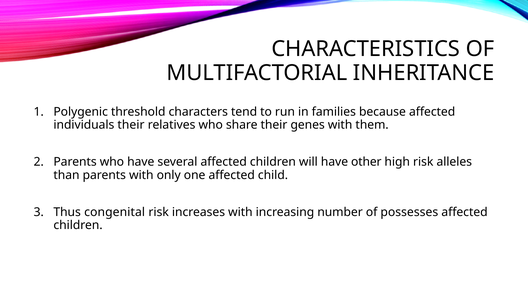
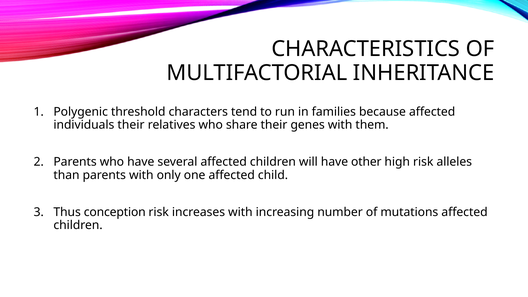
congenital: congenital -> conception (115, 212)
possesses: possesses -> mutations (409, 212)
